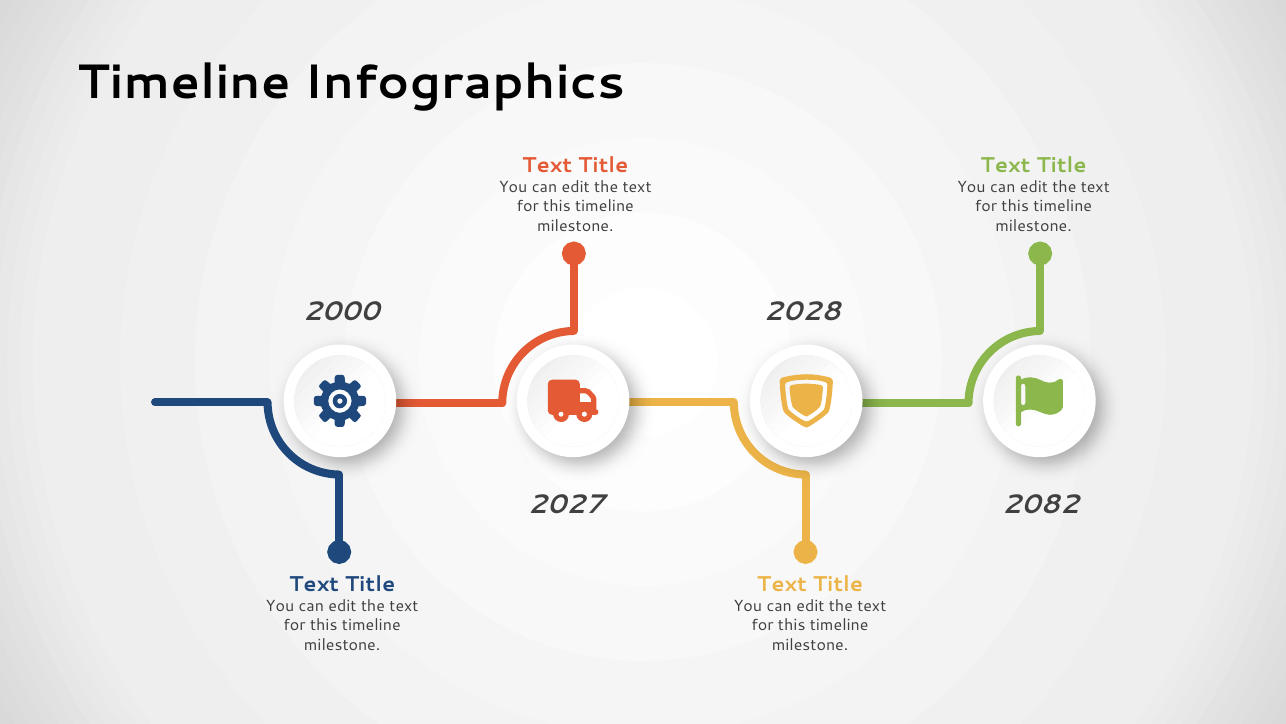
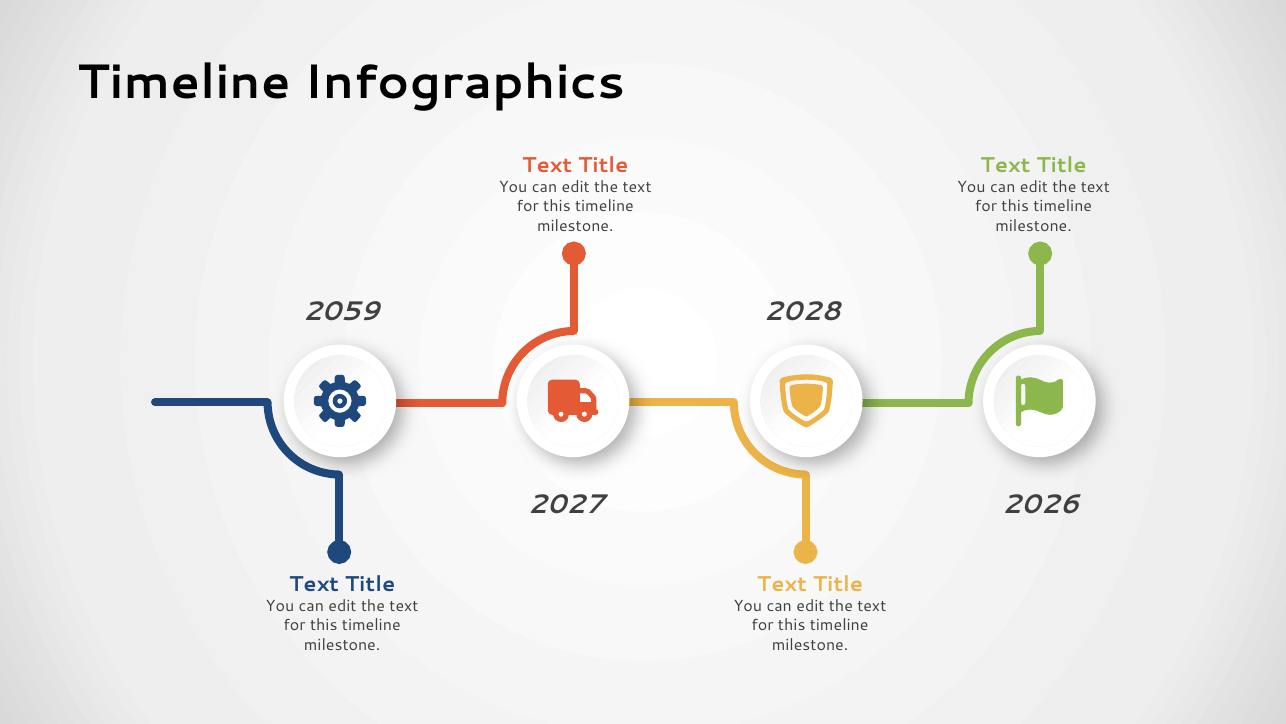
2000: 2000 -> 2059 (341, 311)
2082: 2082 -> 2026 (1041, 504)
